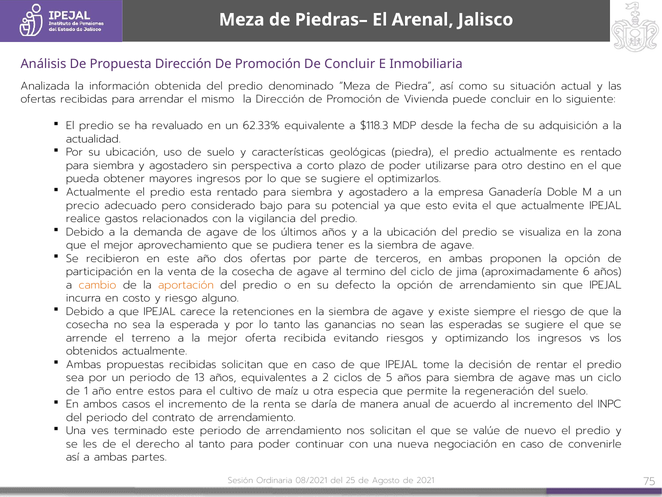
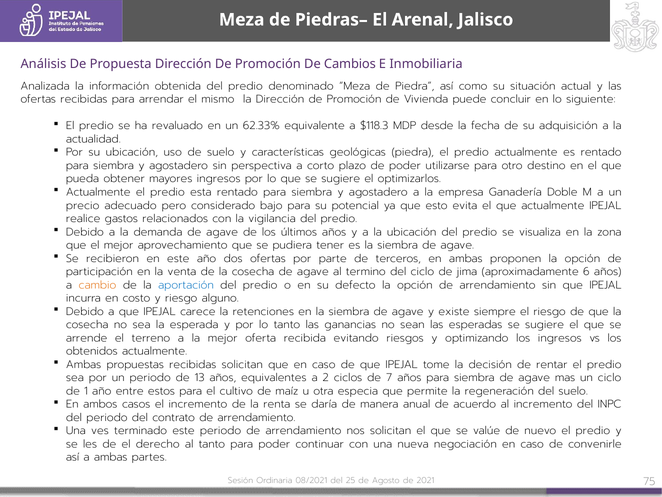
De Concluir: Concluir -> Cambios (350, 64)
aportación colour: orange -> blue (186, 285)
5: 5 -> 7 (389, 377)
